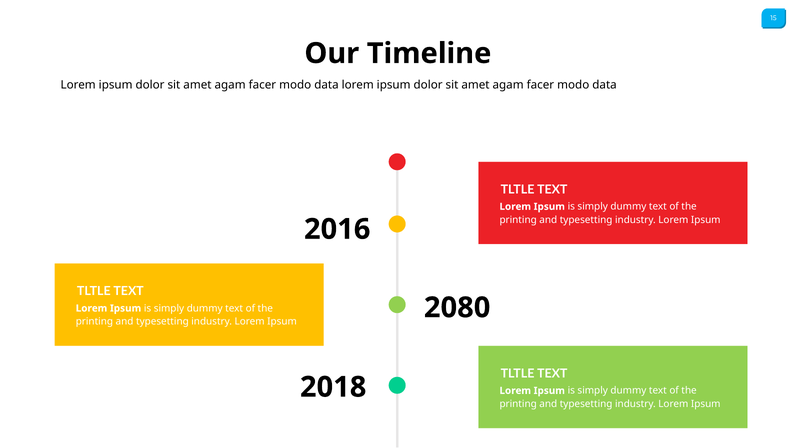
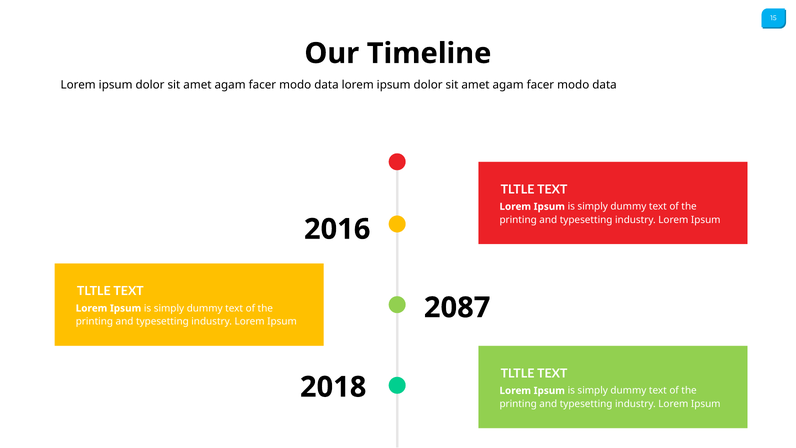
2080: 2080 -> 2087 (457, 307)
